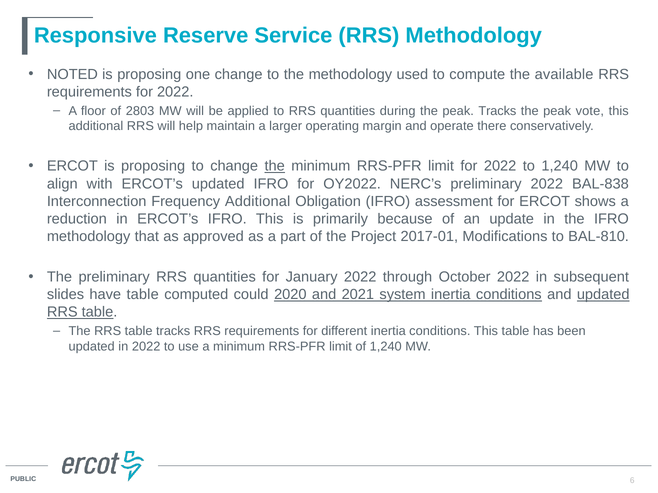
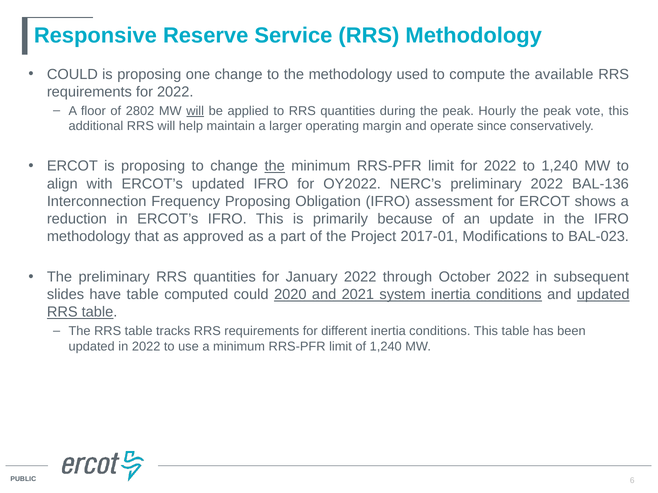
NOTED: NOTED -> COULD (72, 75)
2803: 2803 -> 2802 (140, 111)
will underline: none -> present (195, 111)
peak Tracks: Tracks -> Hourly (497, 111)
there: there -> since (492, 126)
BAL-838: BAL-838 -> BAL-136 (600, 184)
Frequency Additional: Additional -> Proposing (258, 201)
BAL-810: BAL-810 -> BAL-023 (599, 236)
